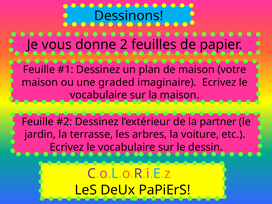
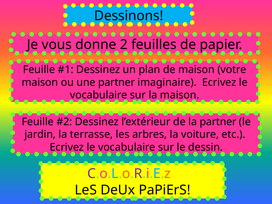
une graded: graded -> partner (117, 82)
